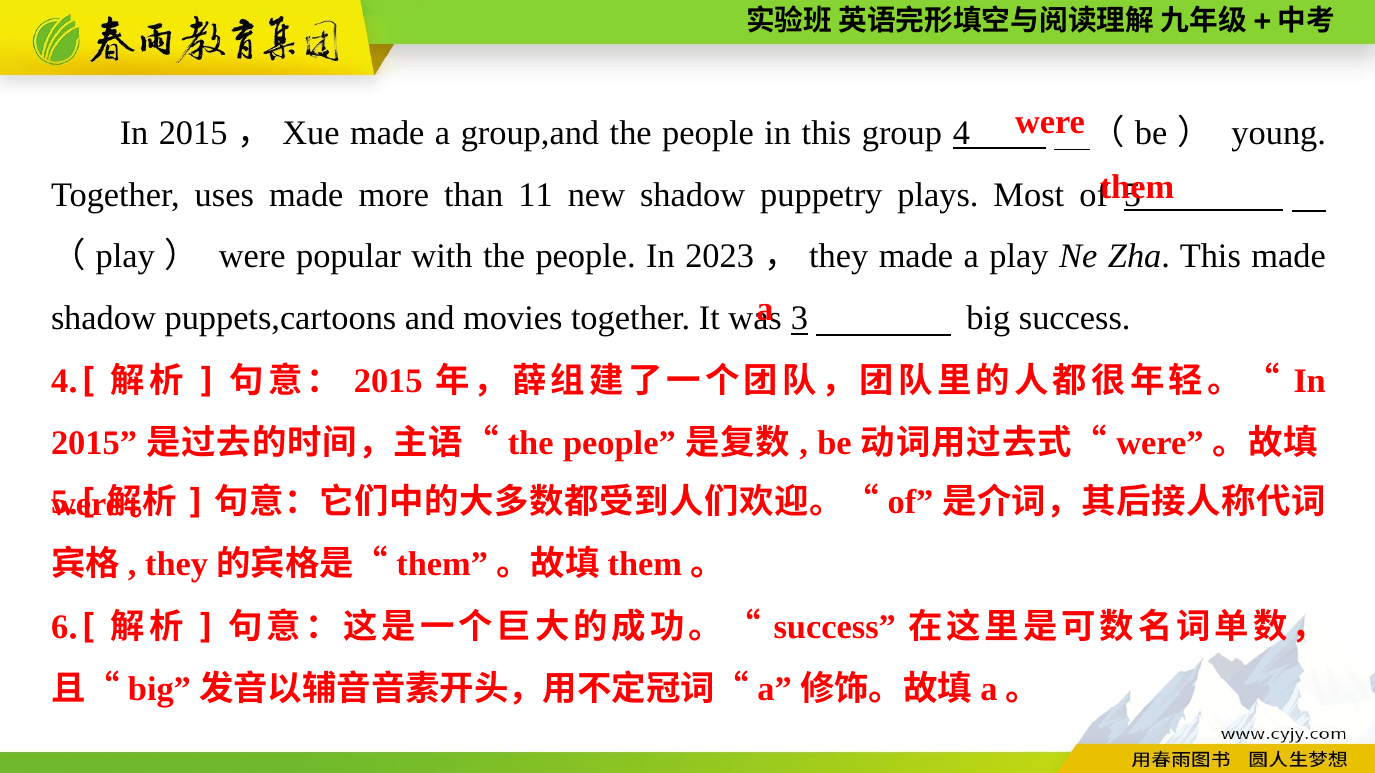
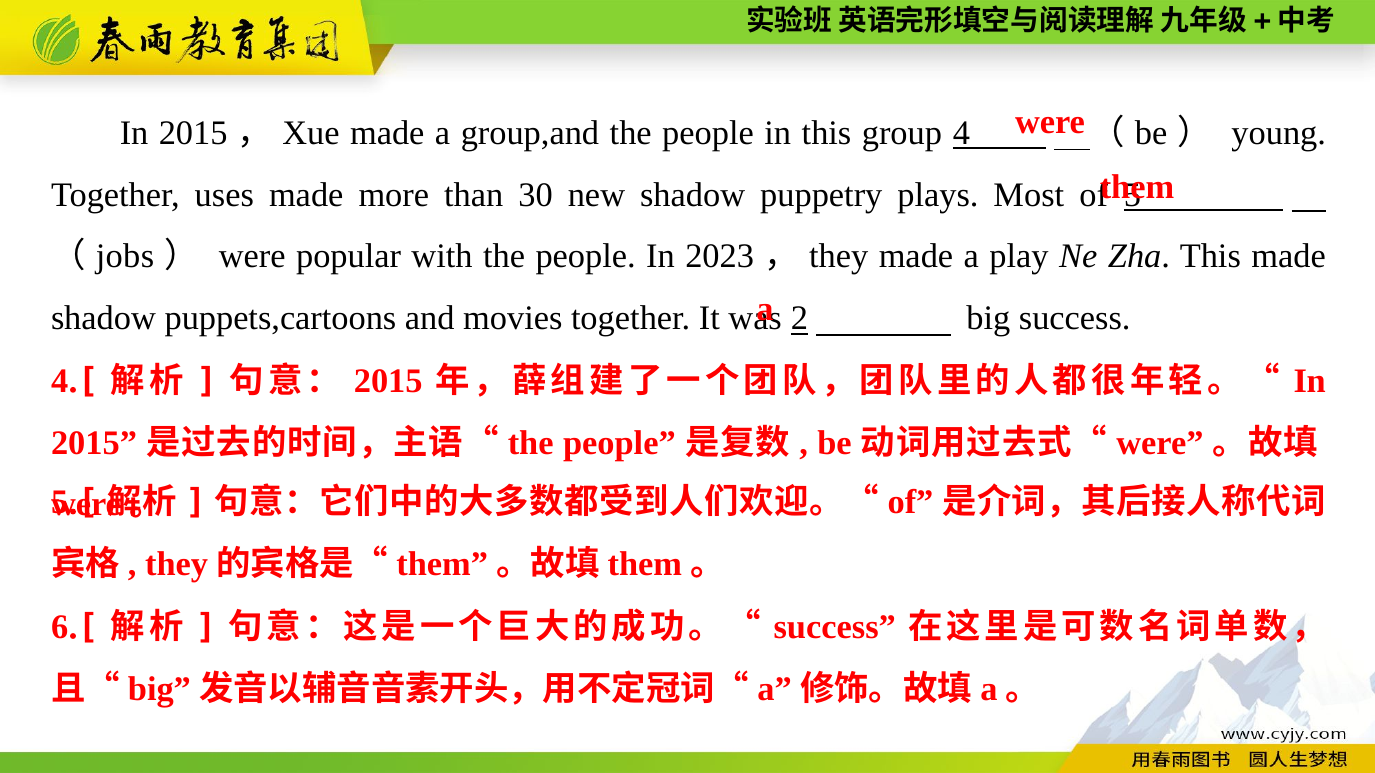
11: 11 -> 30 (536, 195)
play: play -> jobs (125, 257)
3: 3 -> 2 (799, 319)
